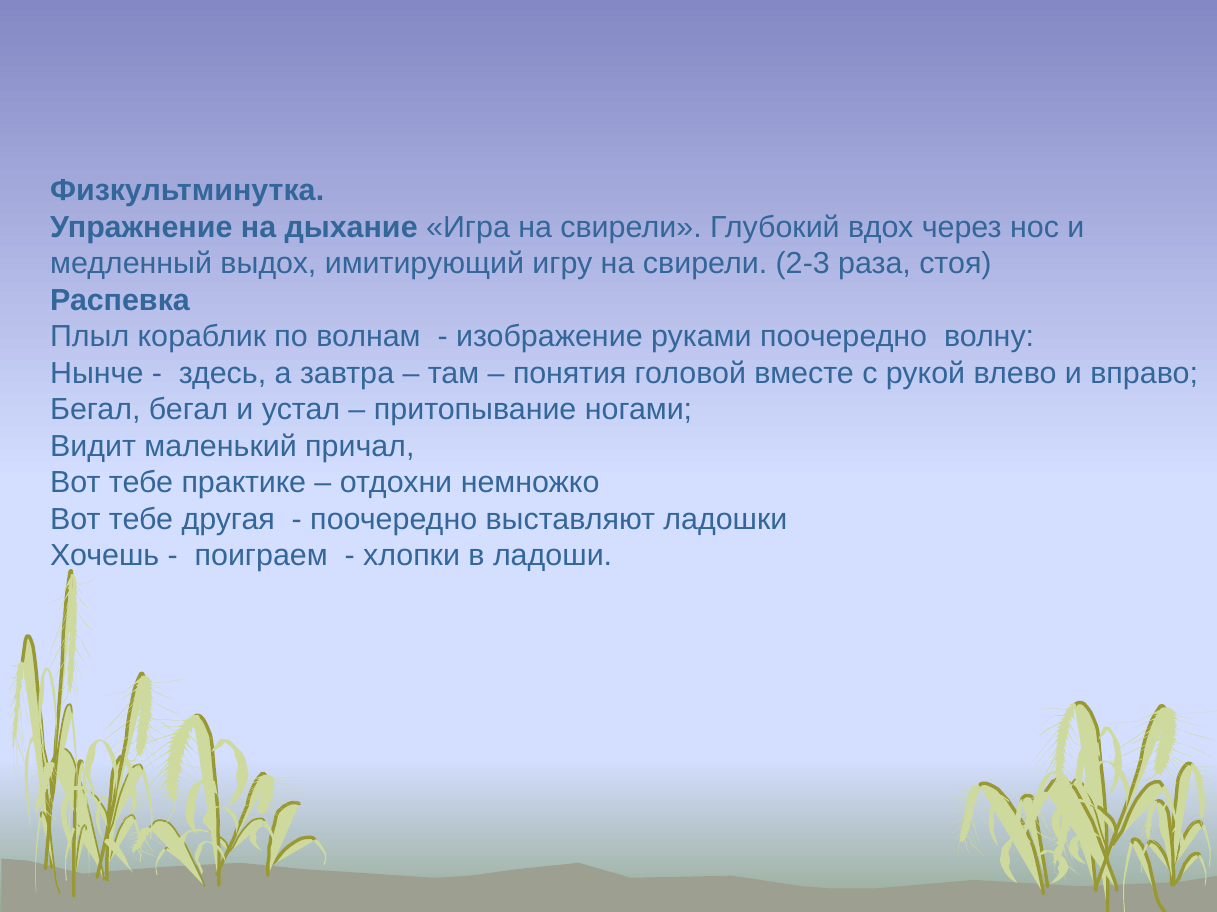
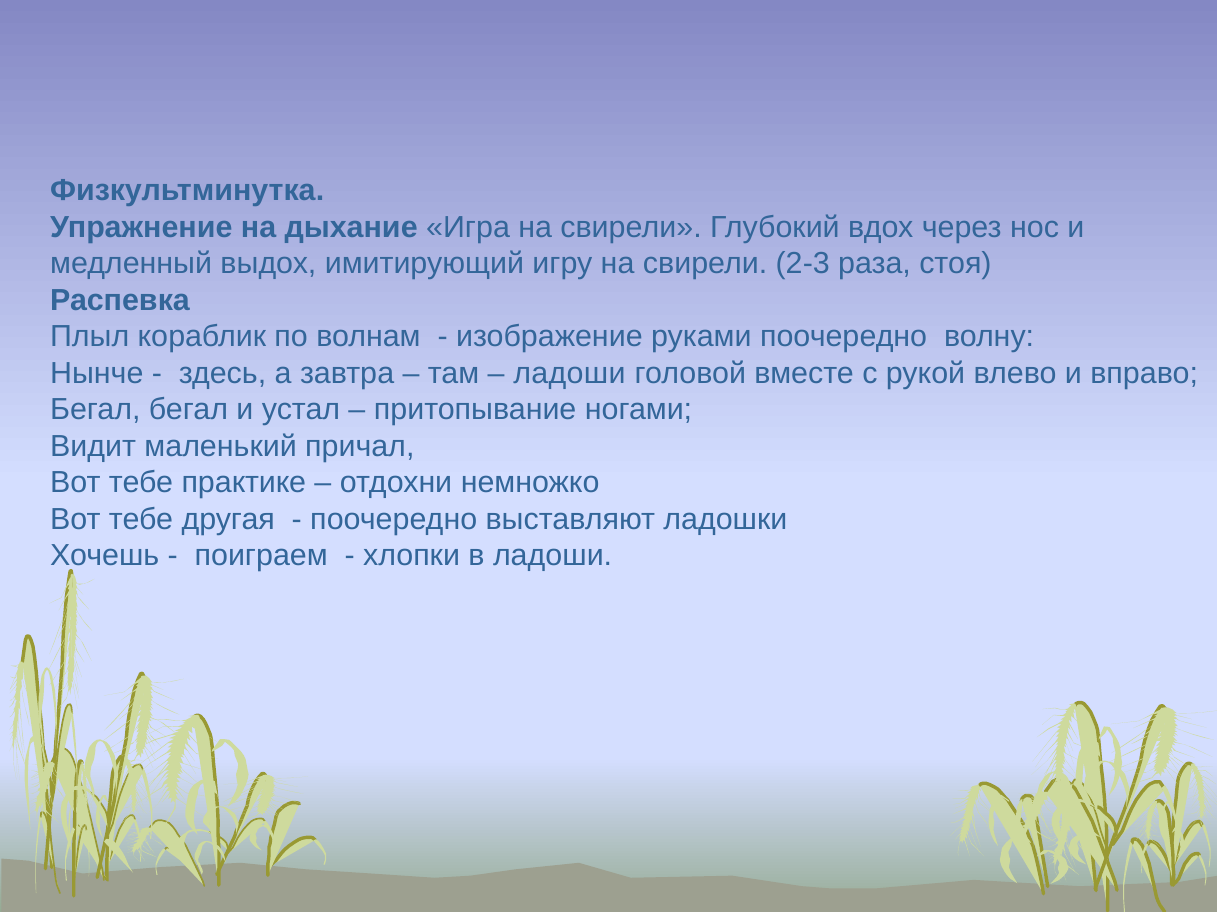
понятия: понятия -> ладоши (569, 374)
